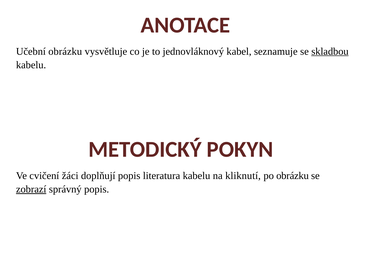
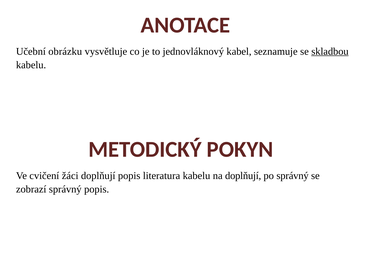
na kliknutí: kliknutí -> doplňují (243, 176)
po obrázku: obrázku -> správný (293, 176)
zobrazí underline: present -> none (31, 189)
